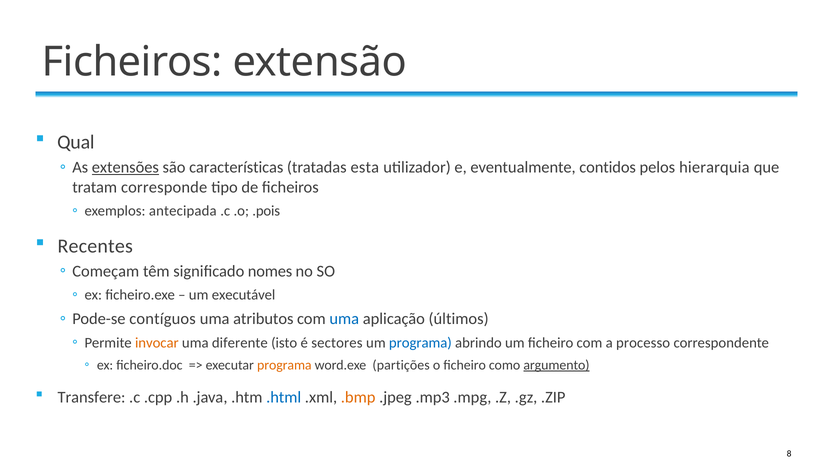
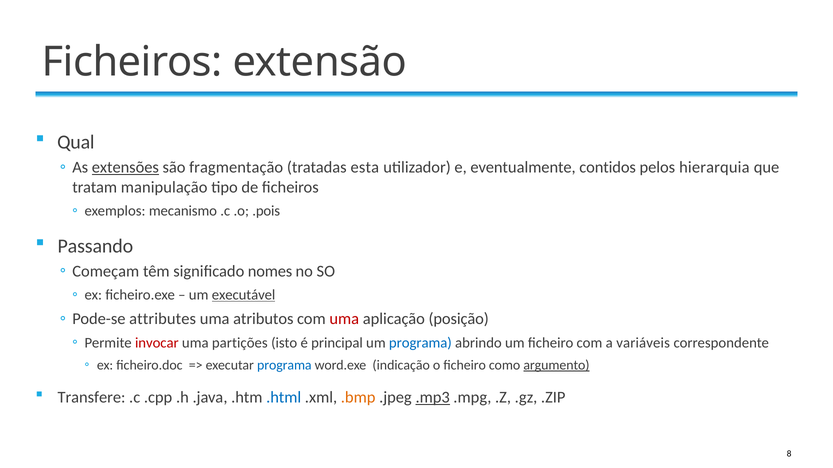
características: características -> fragmentação (236, 168)
corresponde: corresponde -> manipulação (164, 187)
antecipada: antecipada -> mecanismo (183, 211)
Recentes: Recentes -> Passando (95, 246)
executável underline: none -> present (244, 295)
contíguos: contíguos -> attributes (163, 319)
uma colour: blue -> red (344, 319)
últimos: últimos -> posição (459, 319)
invocar colour: orange -> red (157, 343)
diferente: diferente -> partições (240, 343)
sectores: sectores -> principal (337, 343)
processo: processo -> variáveis (643, 343)
programa colour: orange -> blue (284, 366)
partições: partições -> indicação (401, 366)
.mp3 underline: none -> present (433, 398)
